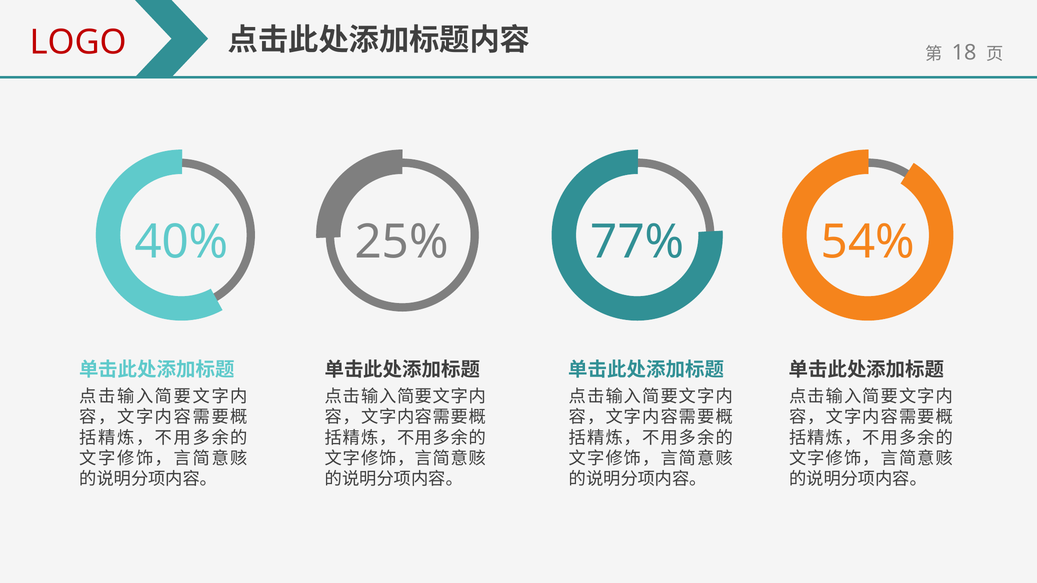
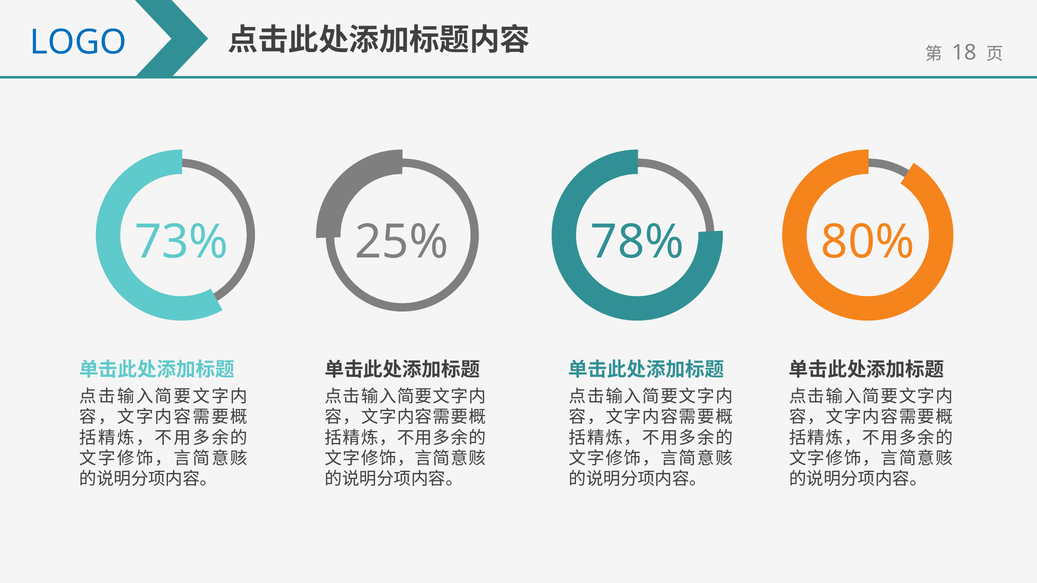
LOGO colour: red -> blue (78, 42)
40%: 40% -> 73% (181, 242)
77%: 77% -> 78% (637, 242)
54%: 54% -> 80% (868, 242)
